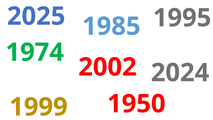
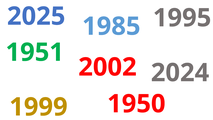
1974: 1974 -> 1951 (35, 52)
